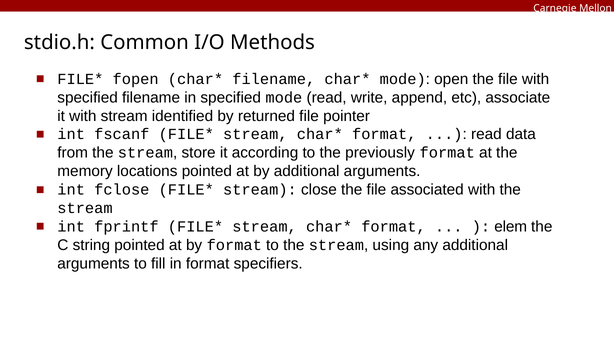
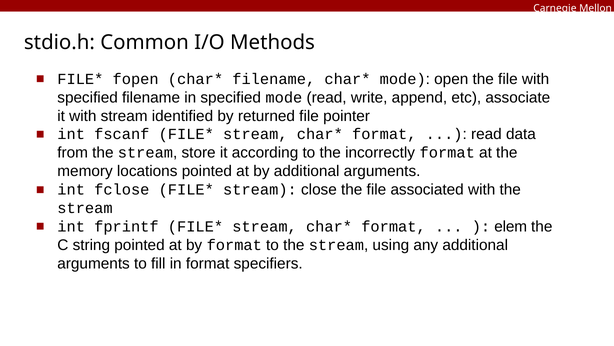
previously: previously -> incorrectly (380, 153)
